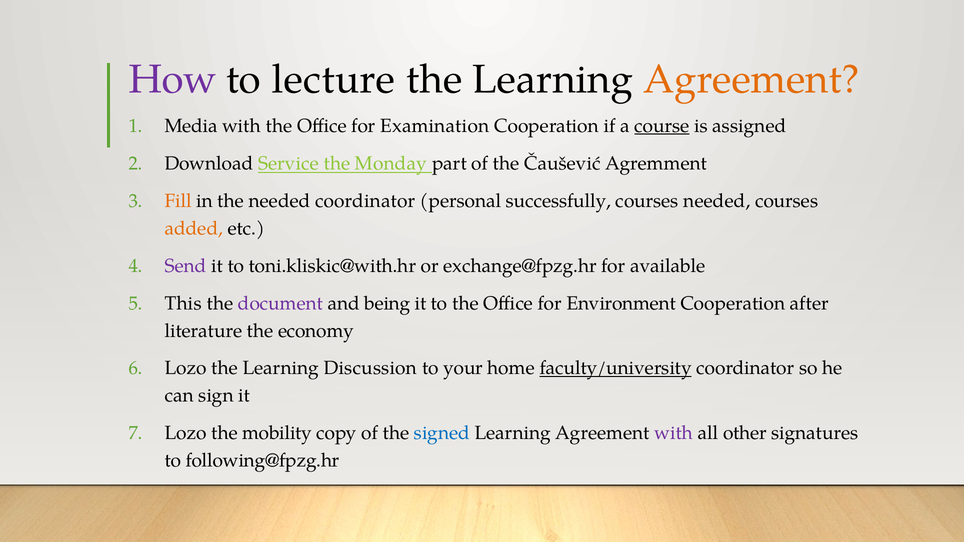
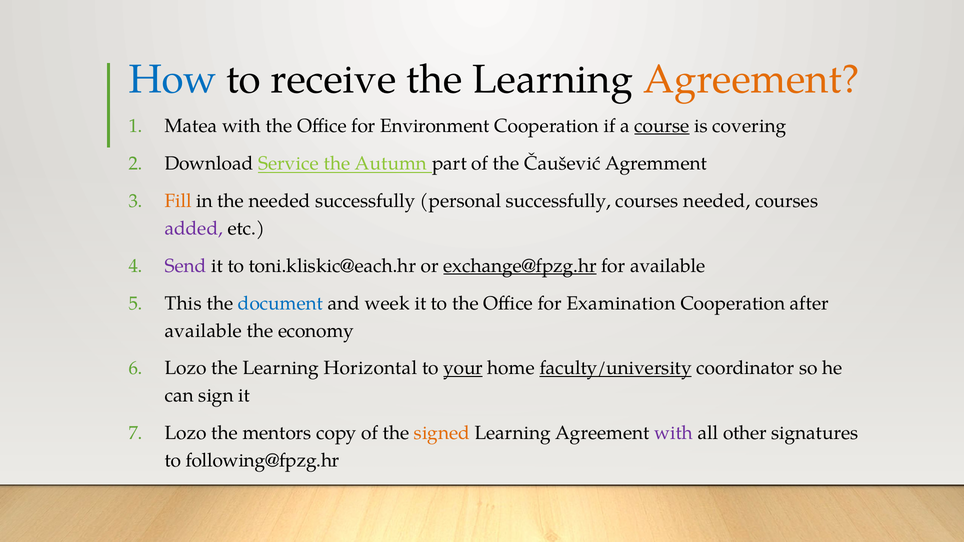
How colour: purple -> blue (173, 80)
lecture: lecture -> receive (334, 80)
Media: Media -> Matea (191, 126)
Examination: Examination -> Environment (435, 126)
assigned: assigned -> covering (749, 126)
Monday: Monday -> Autumn (391, 164)
needed coordinator: coordinator -> successfully (365, 201)
added colour: orange -> purple (194, 228)
toni.kliskic@with.hr: toni.kliskic@with.hr -> toni.kliskic@each.hr (332, 266)
exchange@fpzg.hr underline: none -> present (520, 266)
document colour: purple -> blue (281, 303)
being: being -> week (387, 303)
Environment: Environment -> Examination (621, 303)
literature: literature -> available (203, 331)
Discussion: Discussion -> Horizontal (370, 368)
your underline: none -> present (463, 368)
mobility: mobility -> mentors (277, 433)
signed colour: blue -> orange (442, 433)
